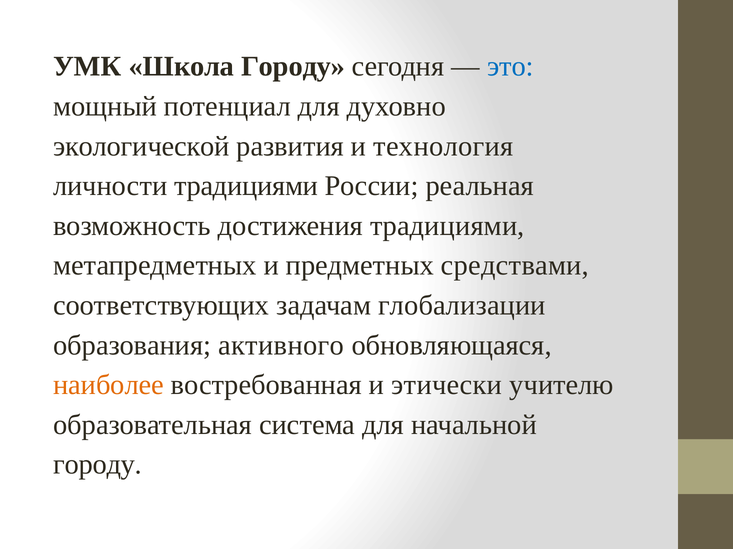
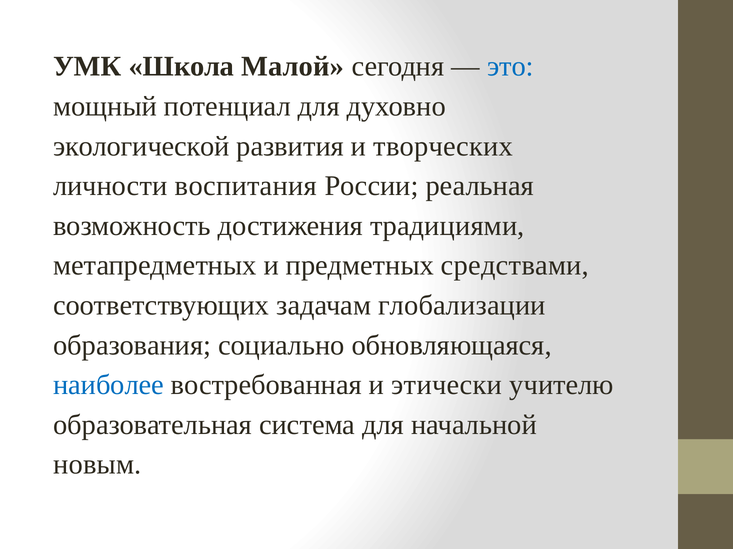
Школа Городу: Городу -> Малой (293, 67)
технология: технология -> творческих (443, 146)
личности традициями: традициями -> воспитания (246, 186)
активного: активного -> социально (281, 346)
наиболее colour: orange -> blue (109, 386)
городу: городу -> новым (97, 465)
